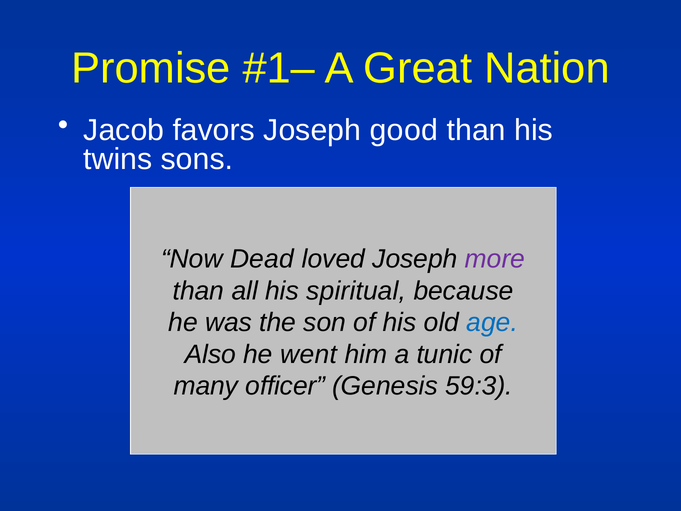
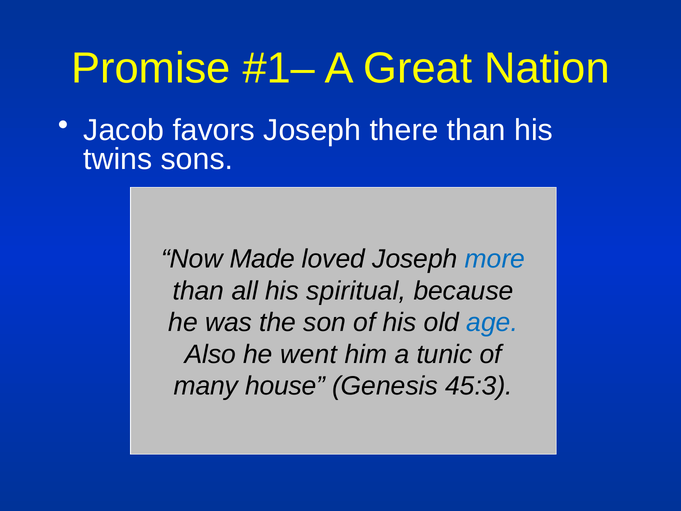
good: good -> there (404, 130)
Dead: Dead -> Made (262, 259)
more colour: purple -> blue (495, 259)
officer: officer -> house (285, 386)
59:3: 59:3 -> 45:3 (479, 386)
